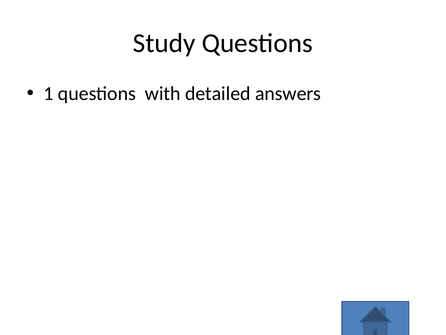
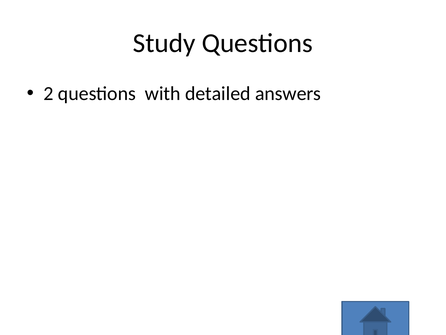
1: 1 -> 2 (49, 94)
